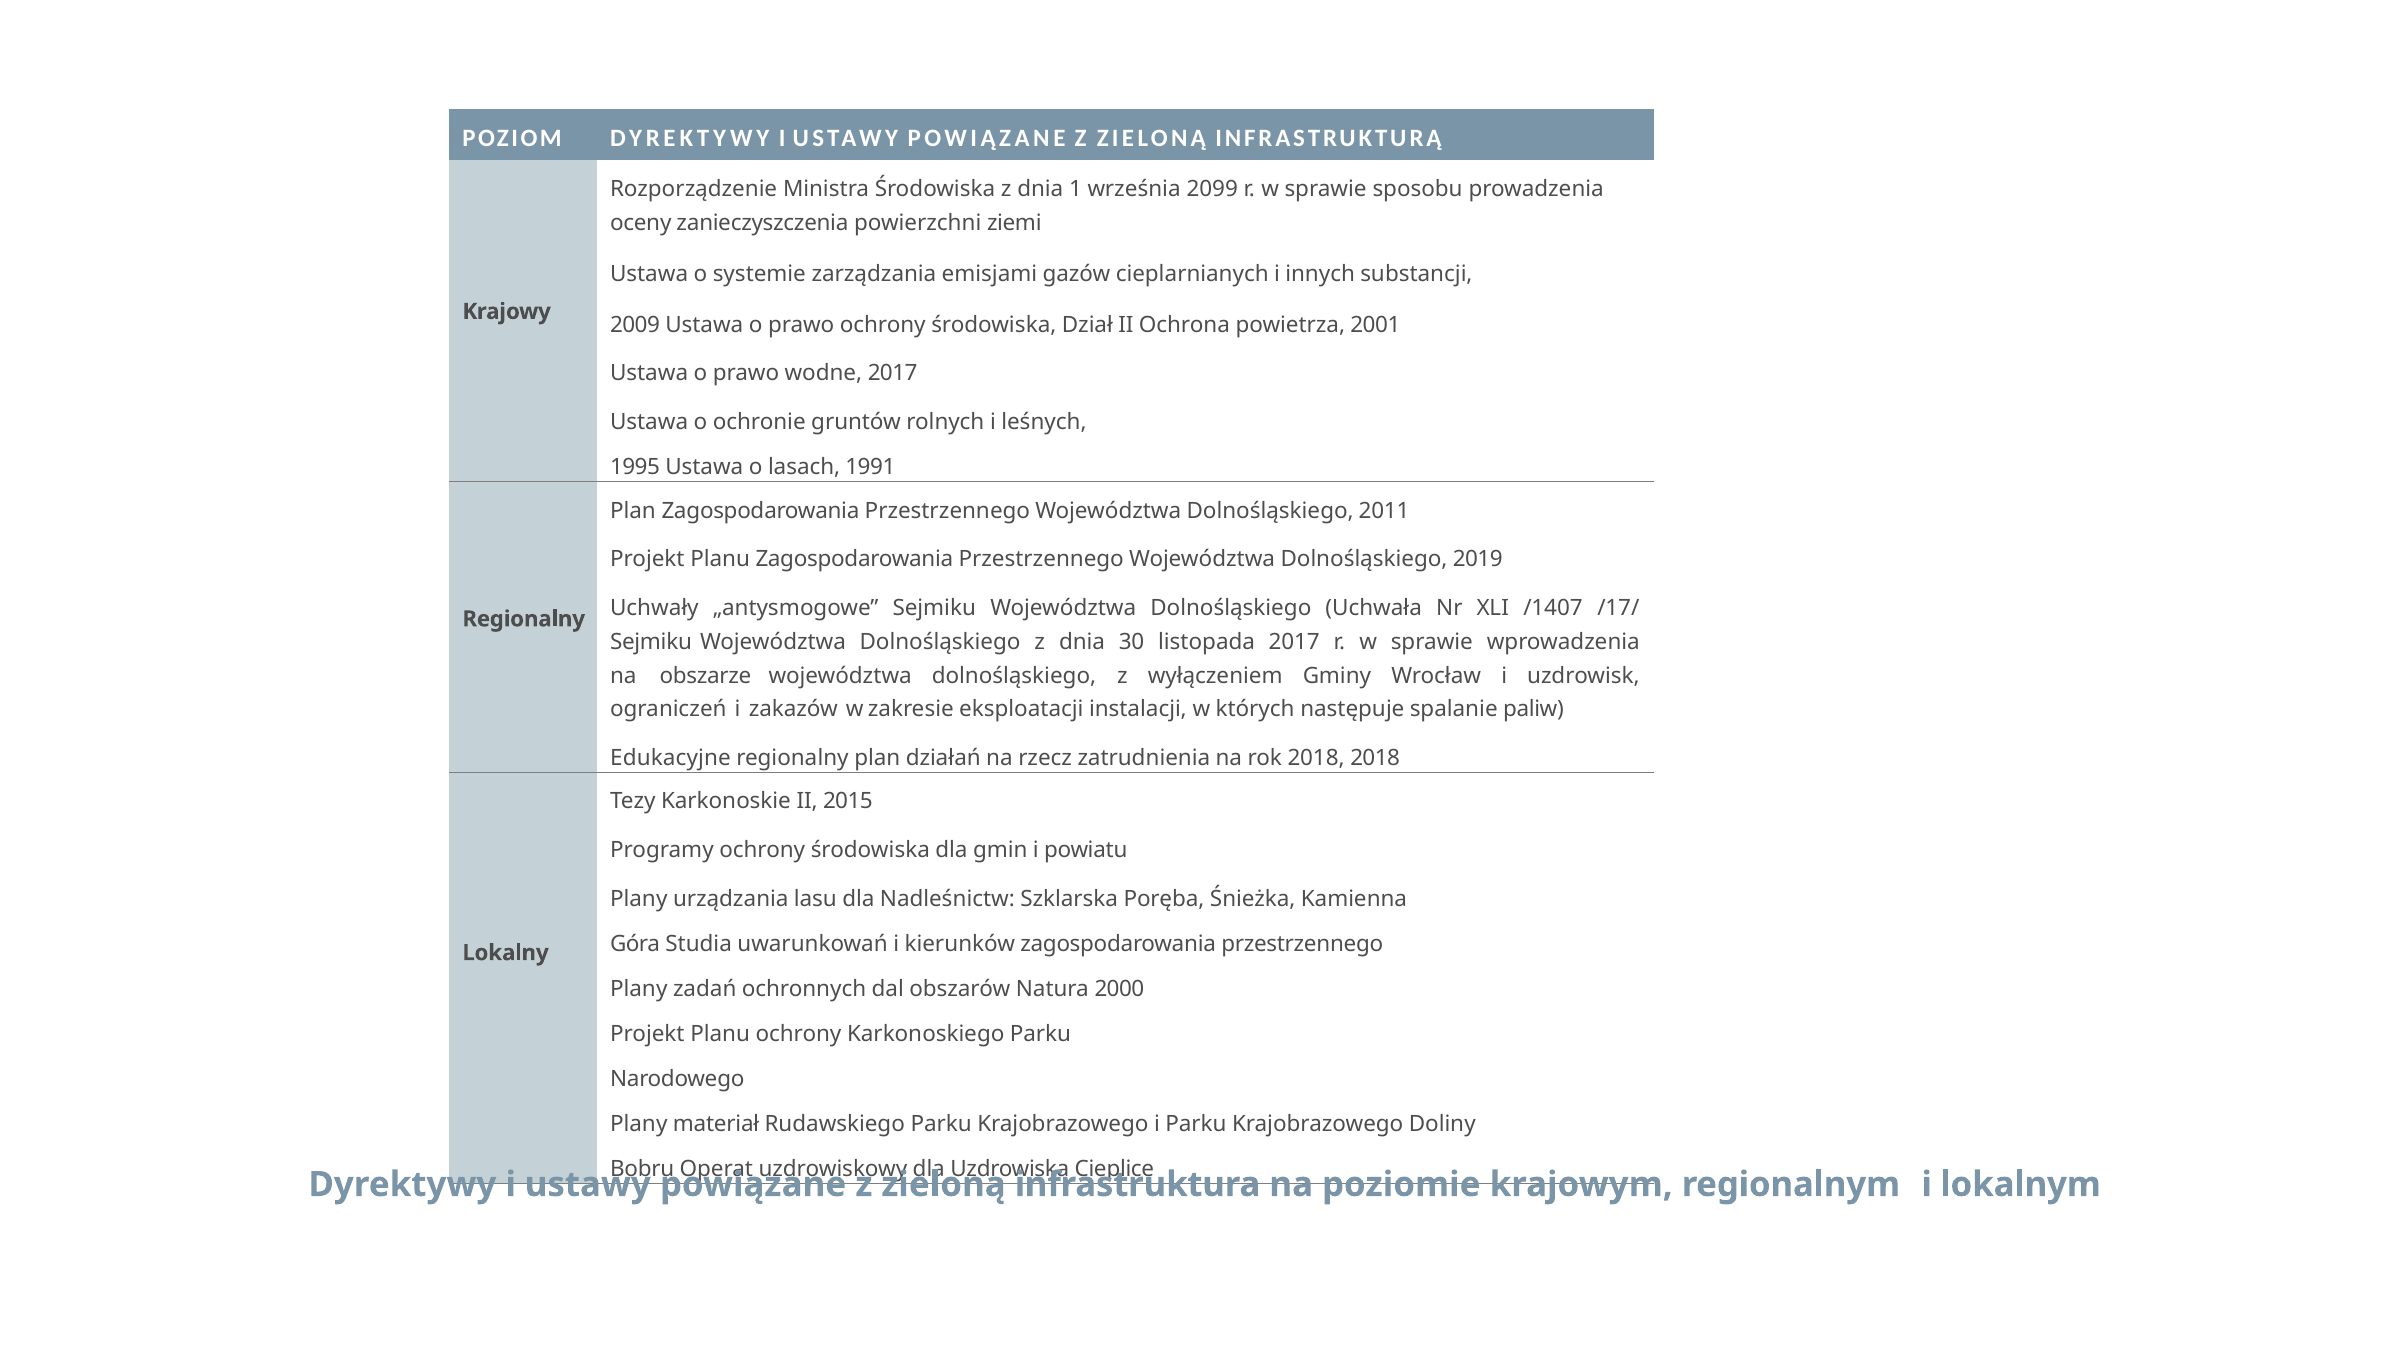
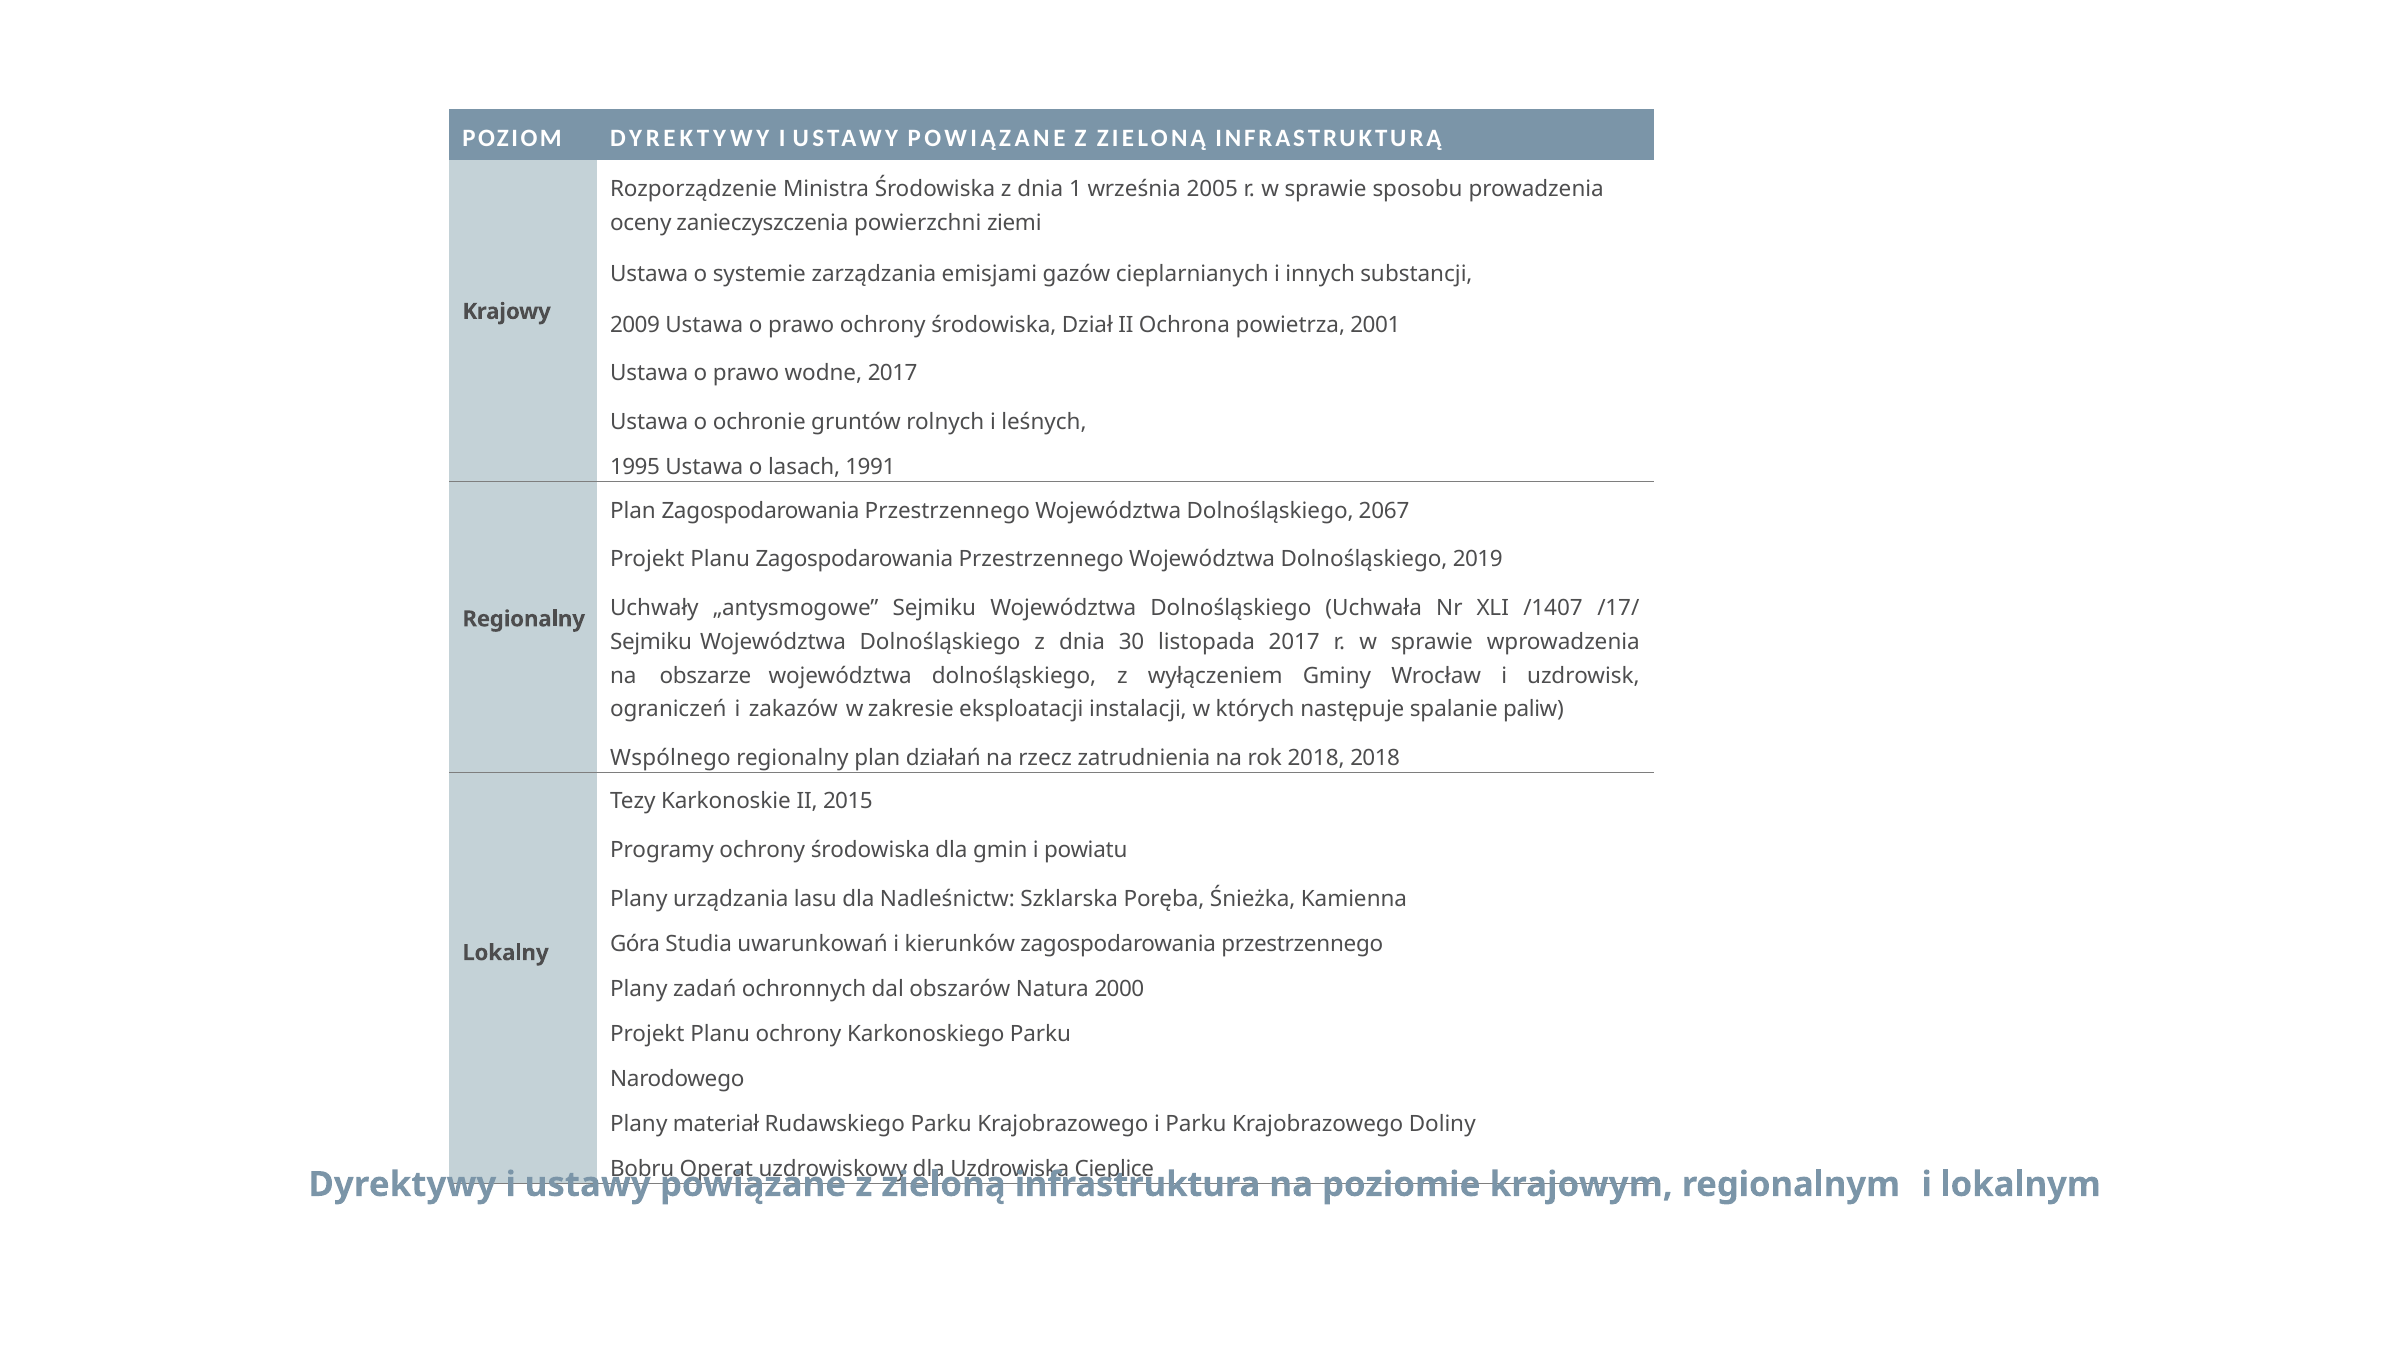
2099: 2099 -> 2005 (1212, 189)
2011: 2011 -> 2067 (1384, 511)
Edukacyjne: Edukacyjne -> Wspólnego (670, 758)
